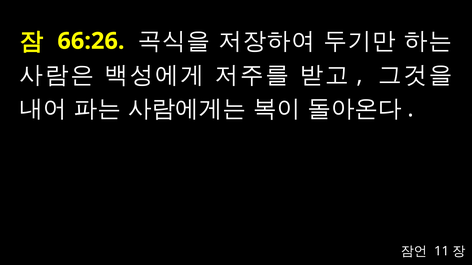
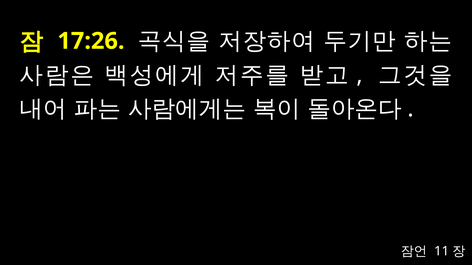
66:26: 66:26 -> 17:26 (91, 41)
